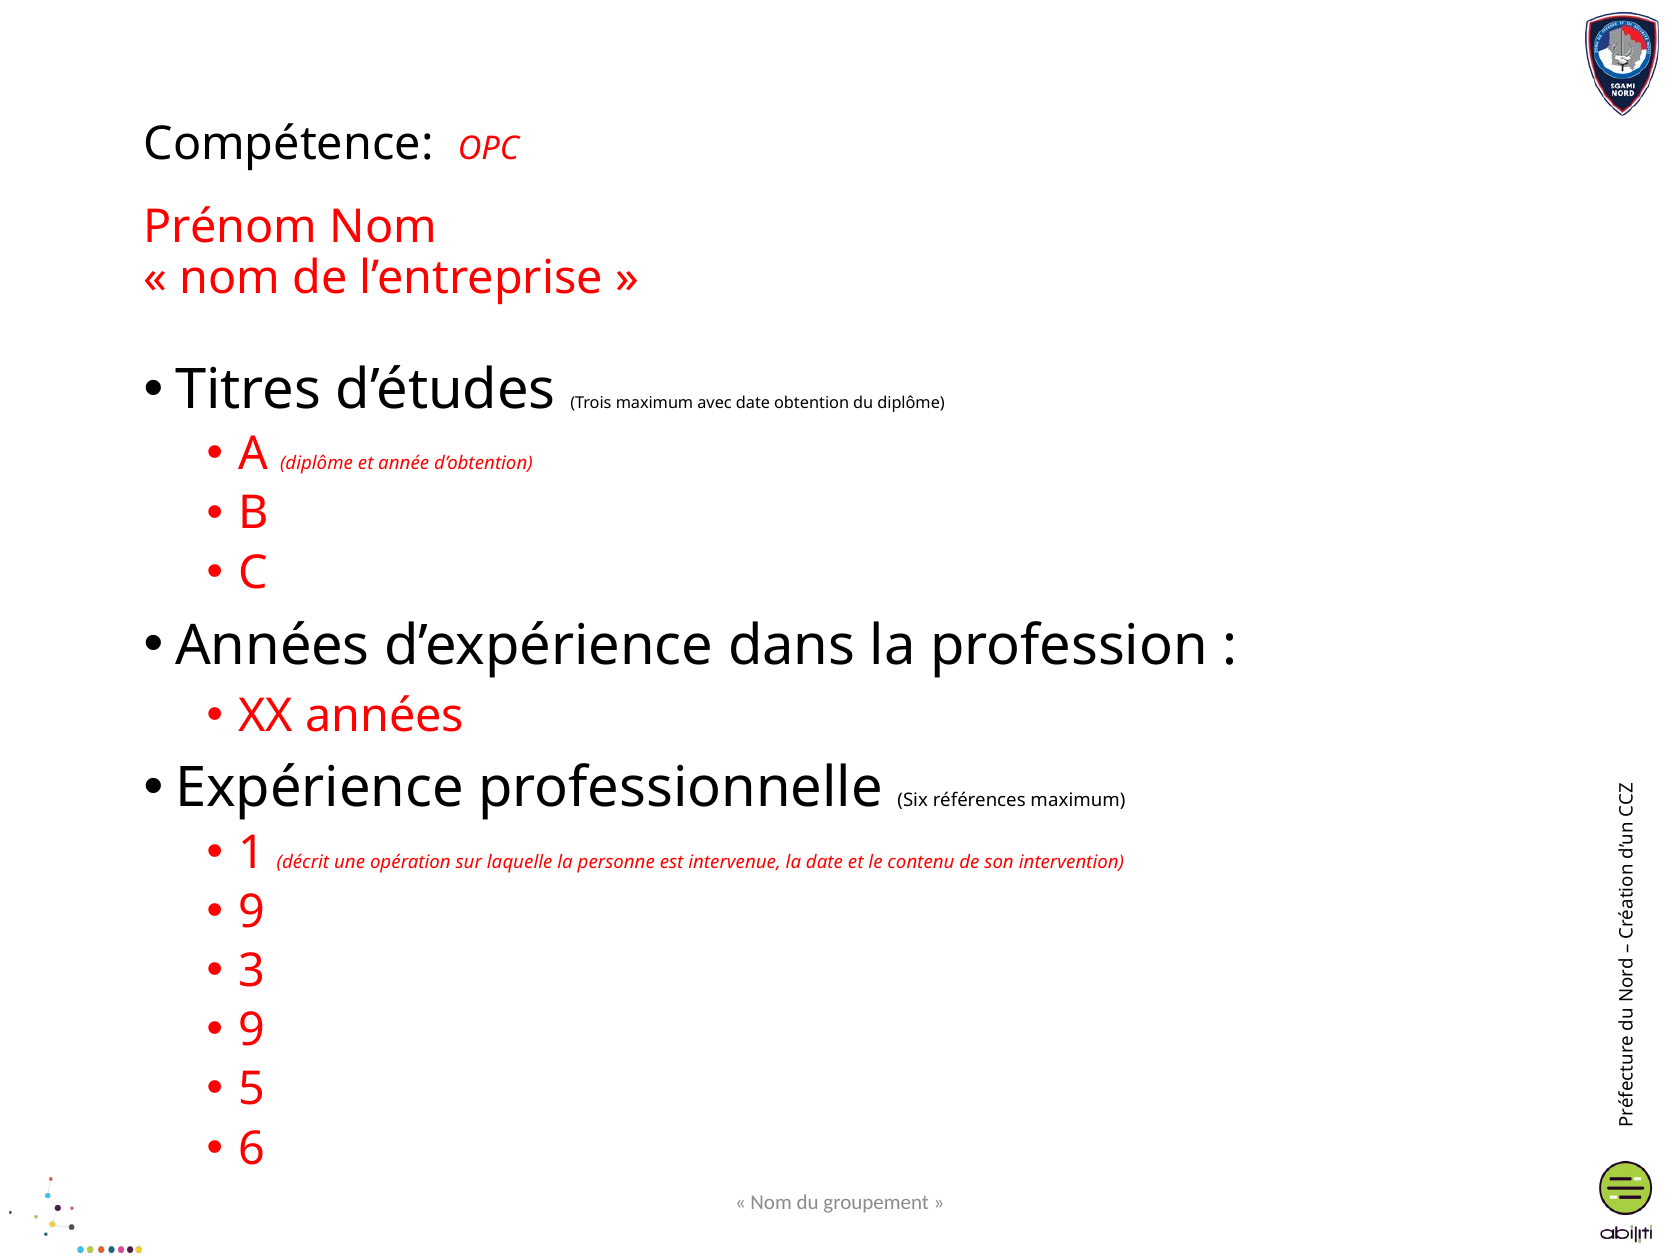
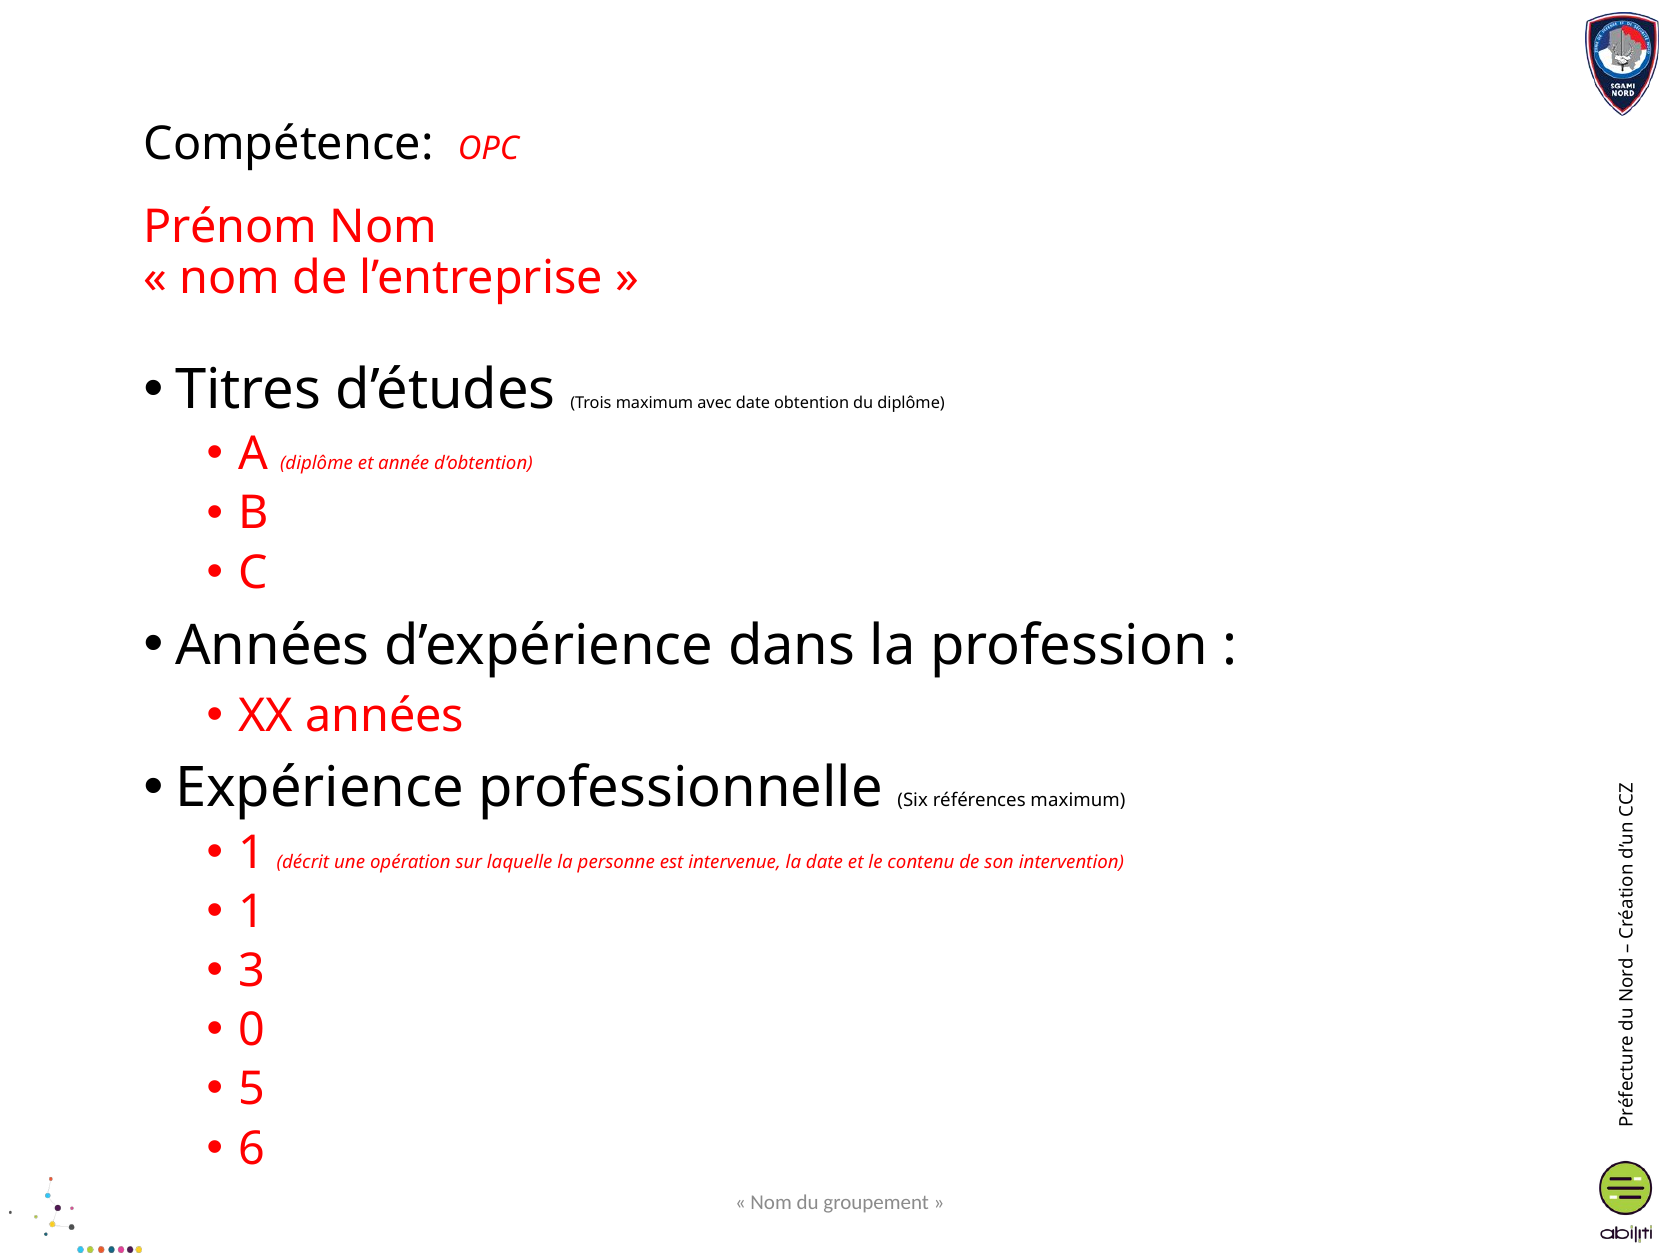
9: 9 -> 1 (251, 912)
9: 9 -> 0 (251, 1030)
